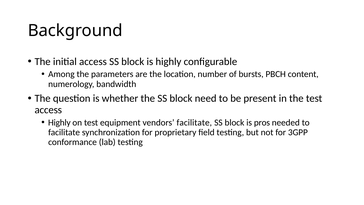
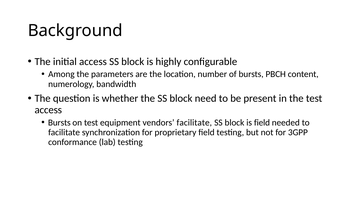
Highly: Highly -> Bursts (59, 122)
is pros: pros -> field (262, 122)
